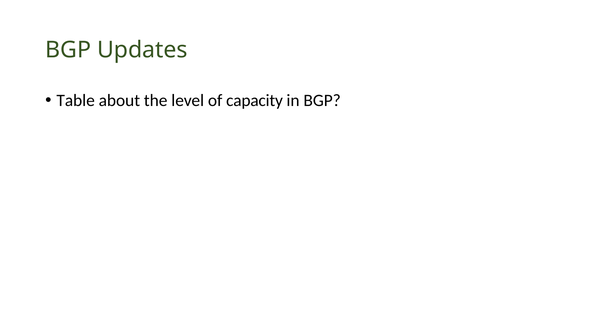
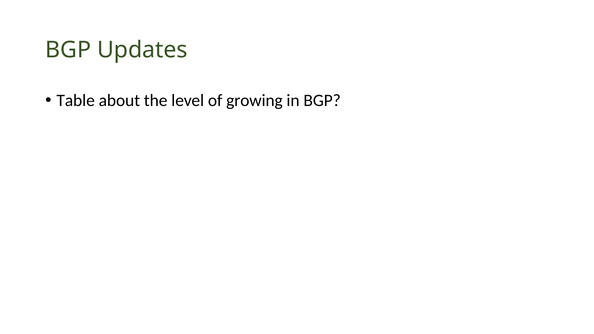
capacity: capacity -> growing (254, 100)
